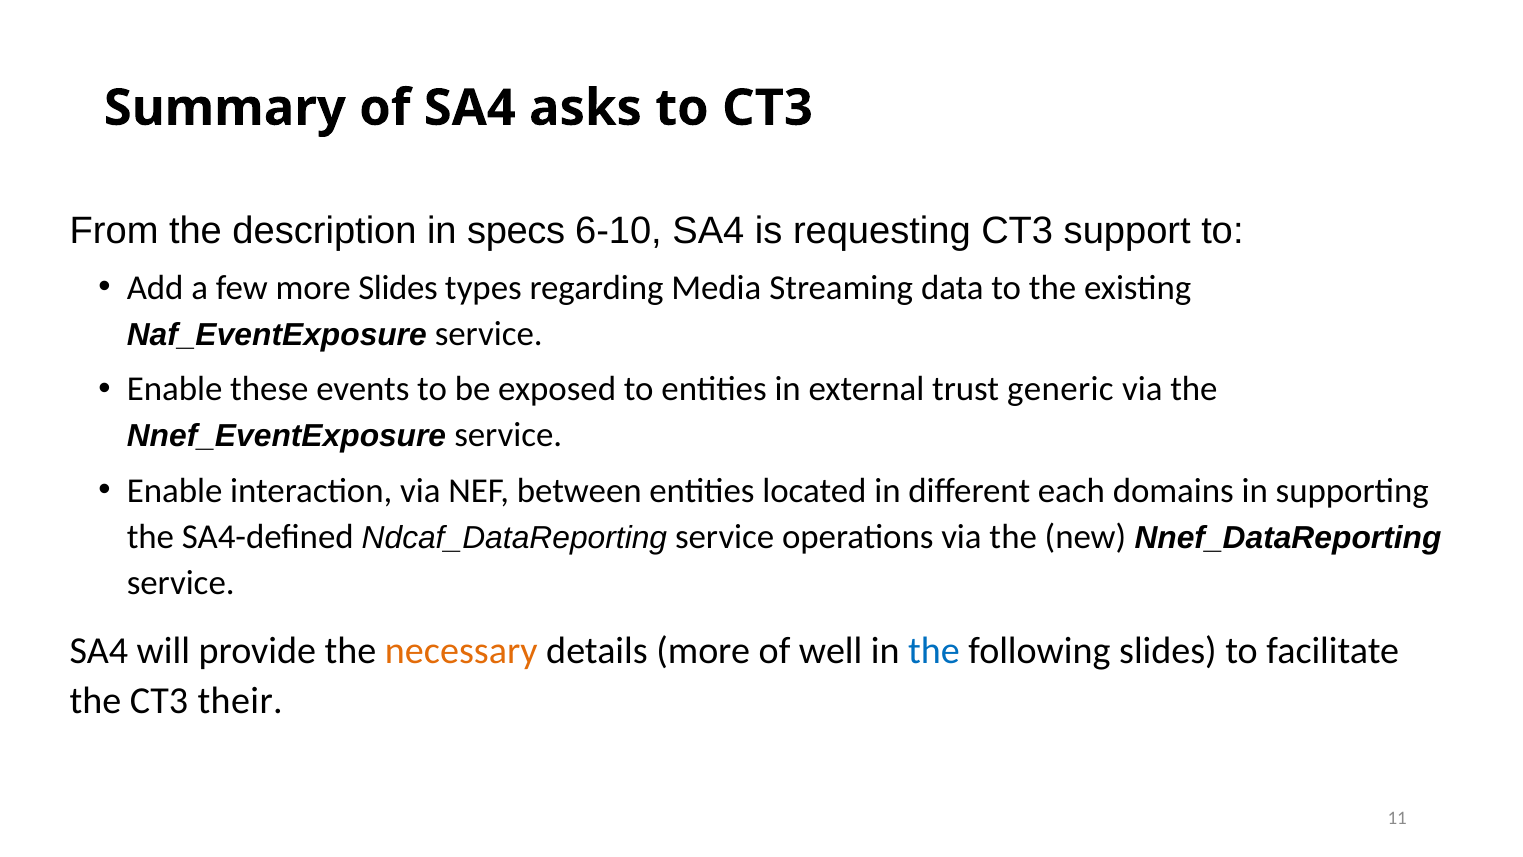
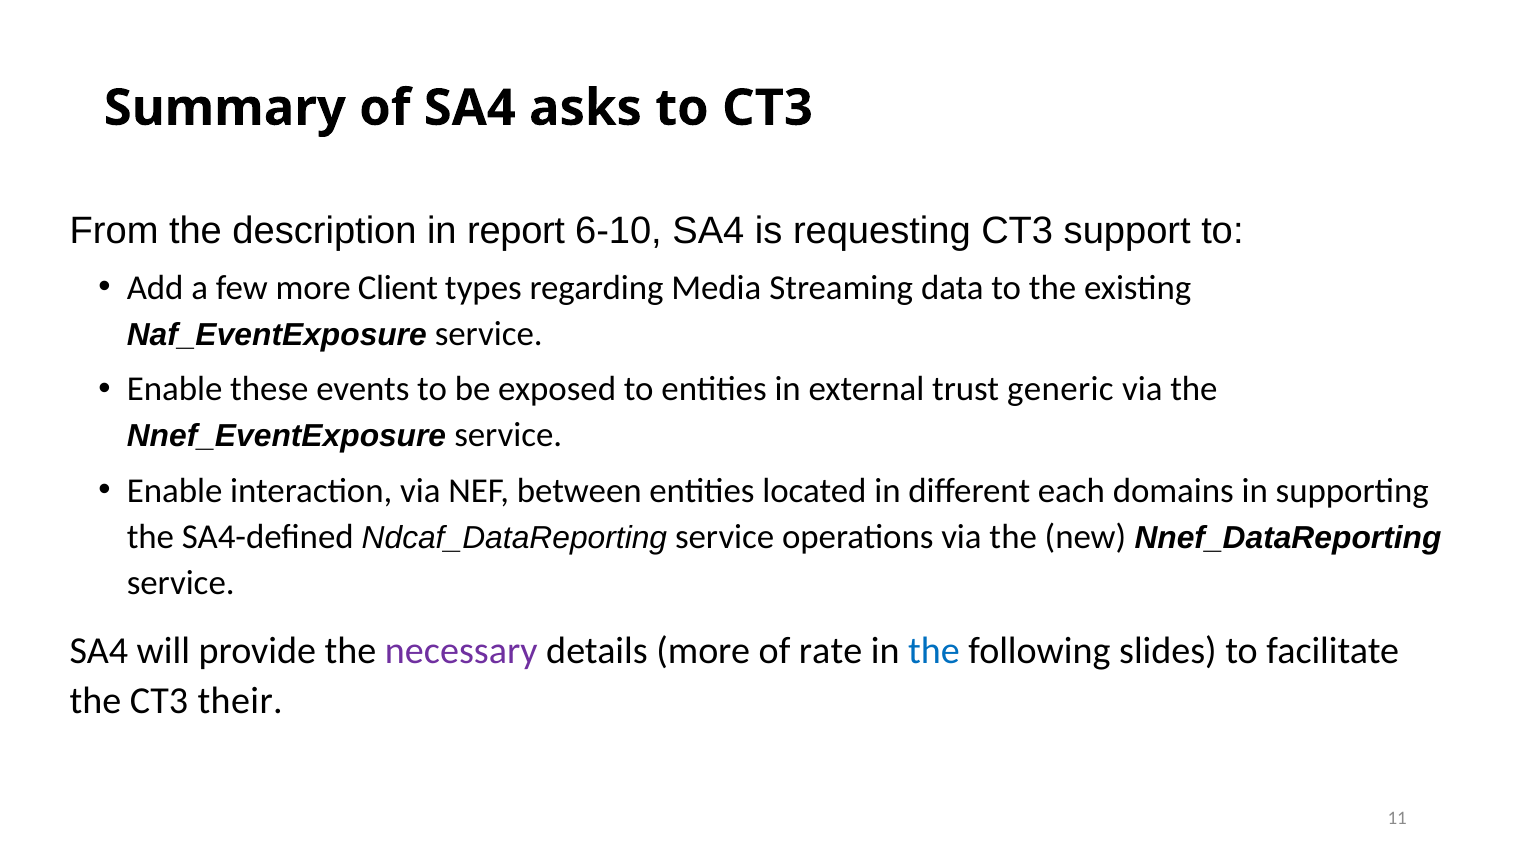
specs: specs -> report (516, 230)
more Slides: Slides -> Client (398, 288)
necessary colour: orange -> purple (461, 650)
well: well -> rate (831, 650)
